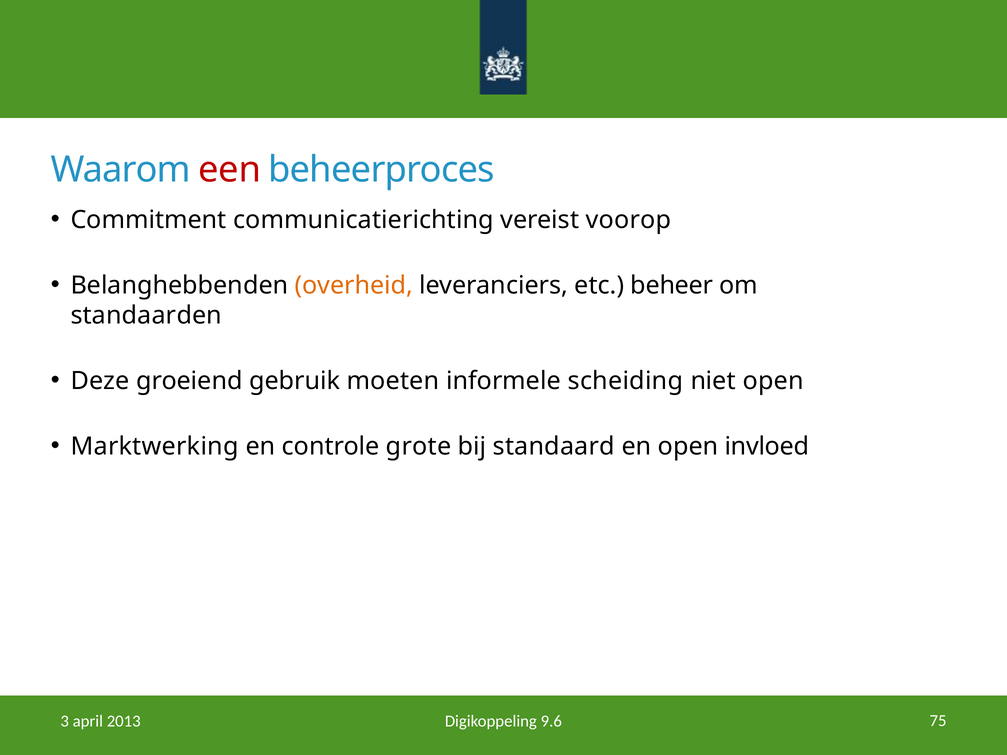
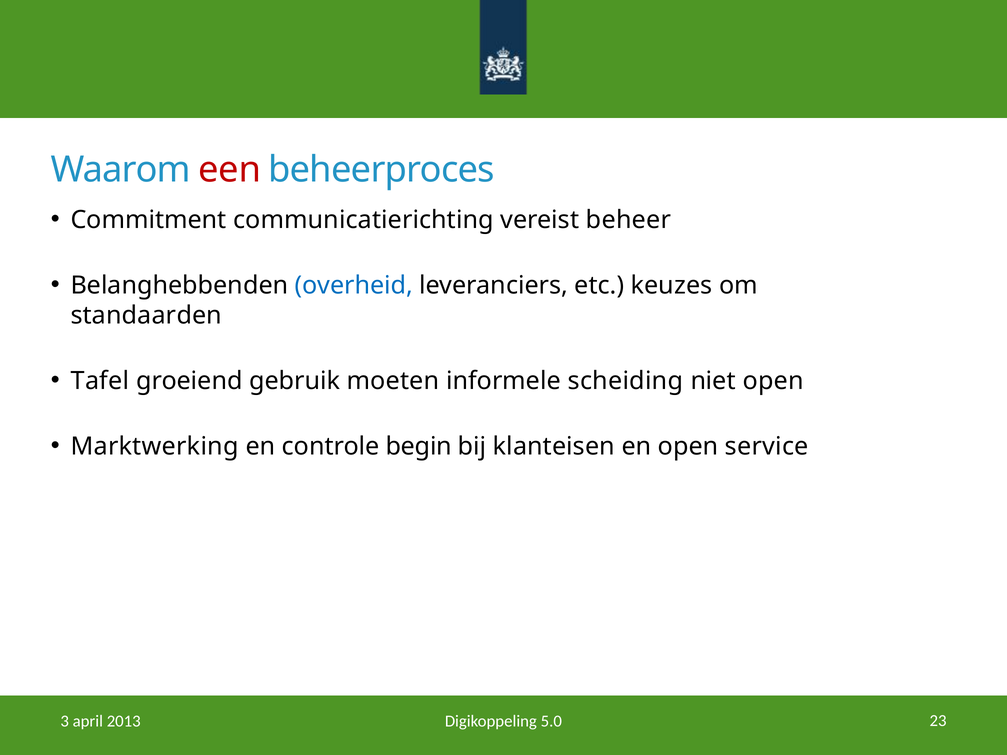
voorop: voorop -> beheer (629, 220)
overheid colour: orange -> blue (354, 285)
beheer: beheer -> keuzes (672, 285)
Deze: Deze -> Tafel (100, 381)
grote: grote -> begin (419, 447)
standaard: standaard -> klanteisen (554, 447)
invloed: invloed -> service (767, 447)
9.6: 9.6 -> 5.0 (551, 721)
75: 75 -> 23 (938, 721)
